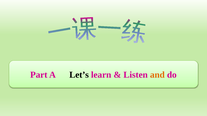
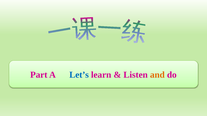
Let’s colour: black -> blue (79, 75)
